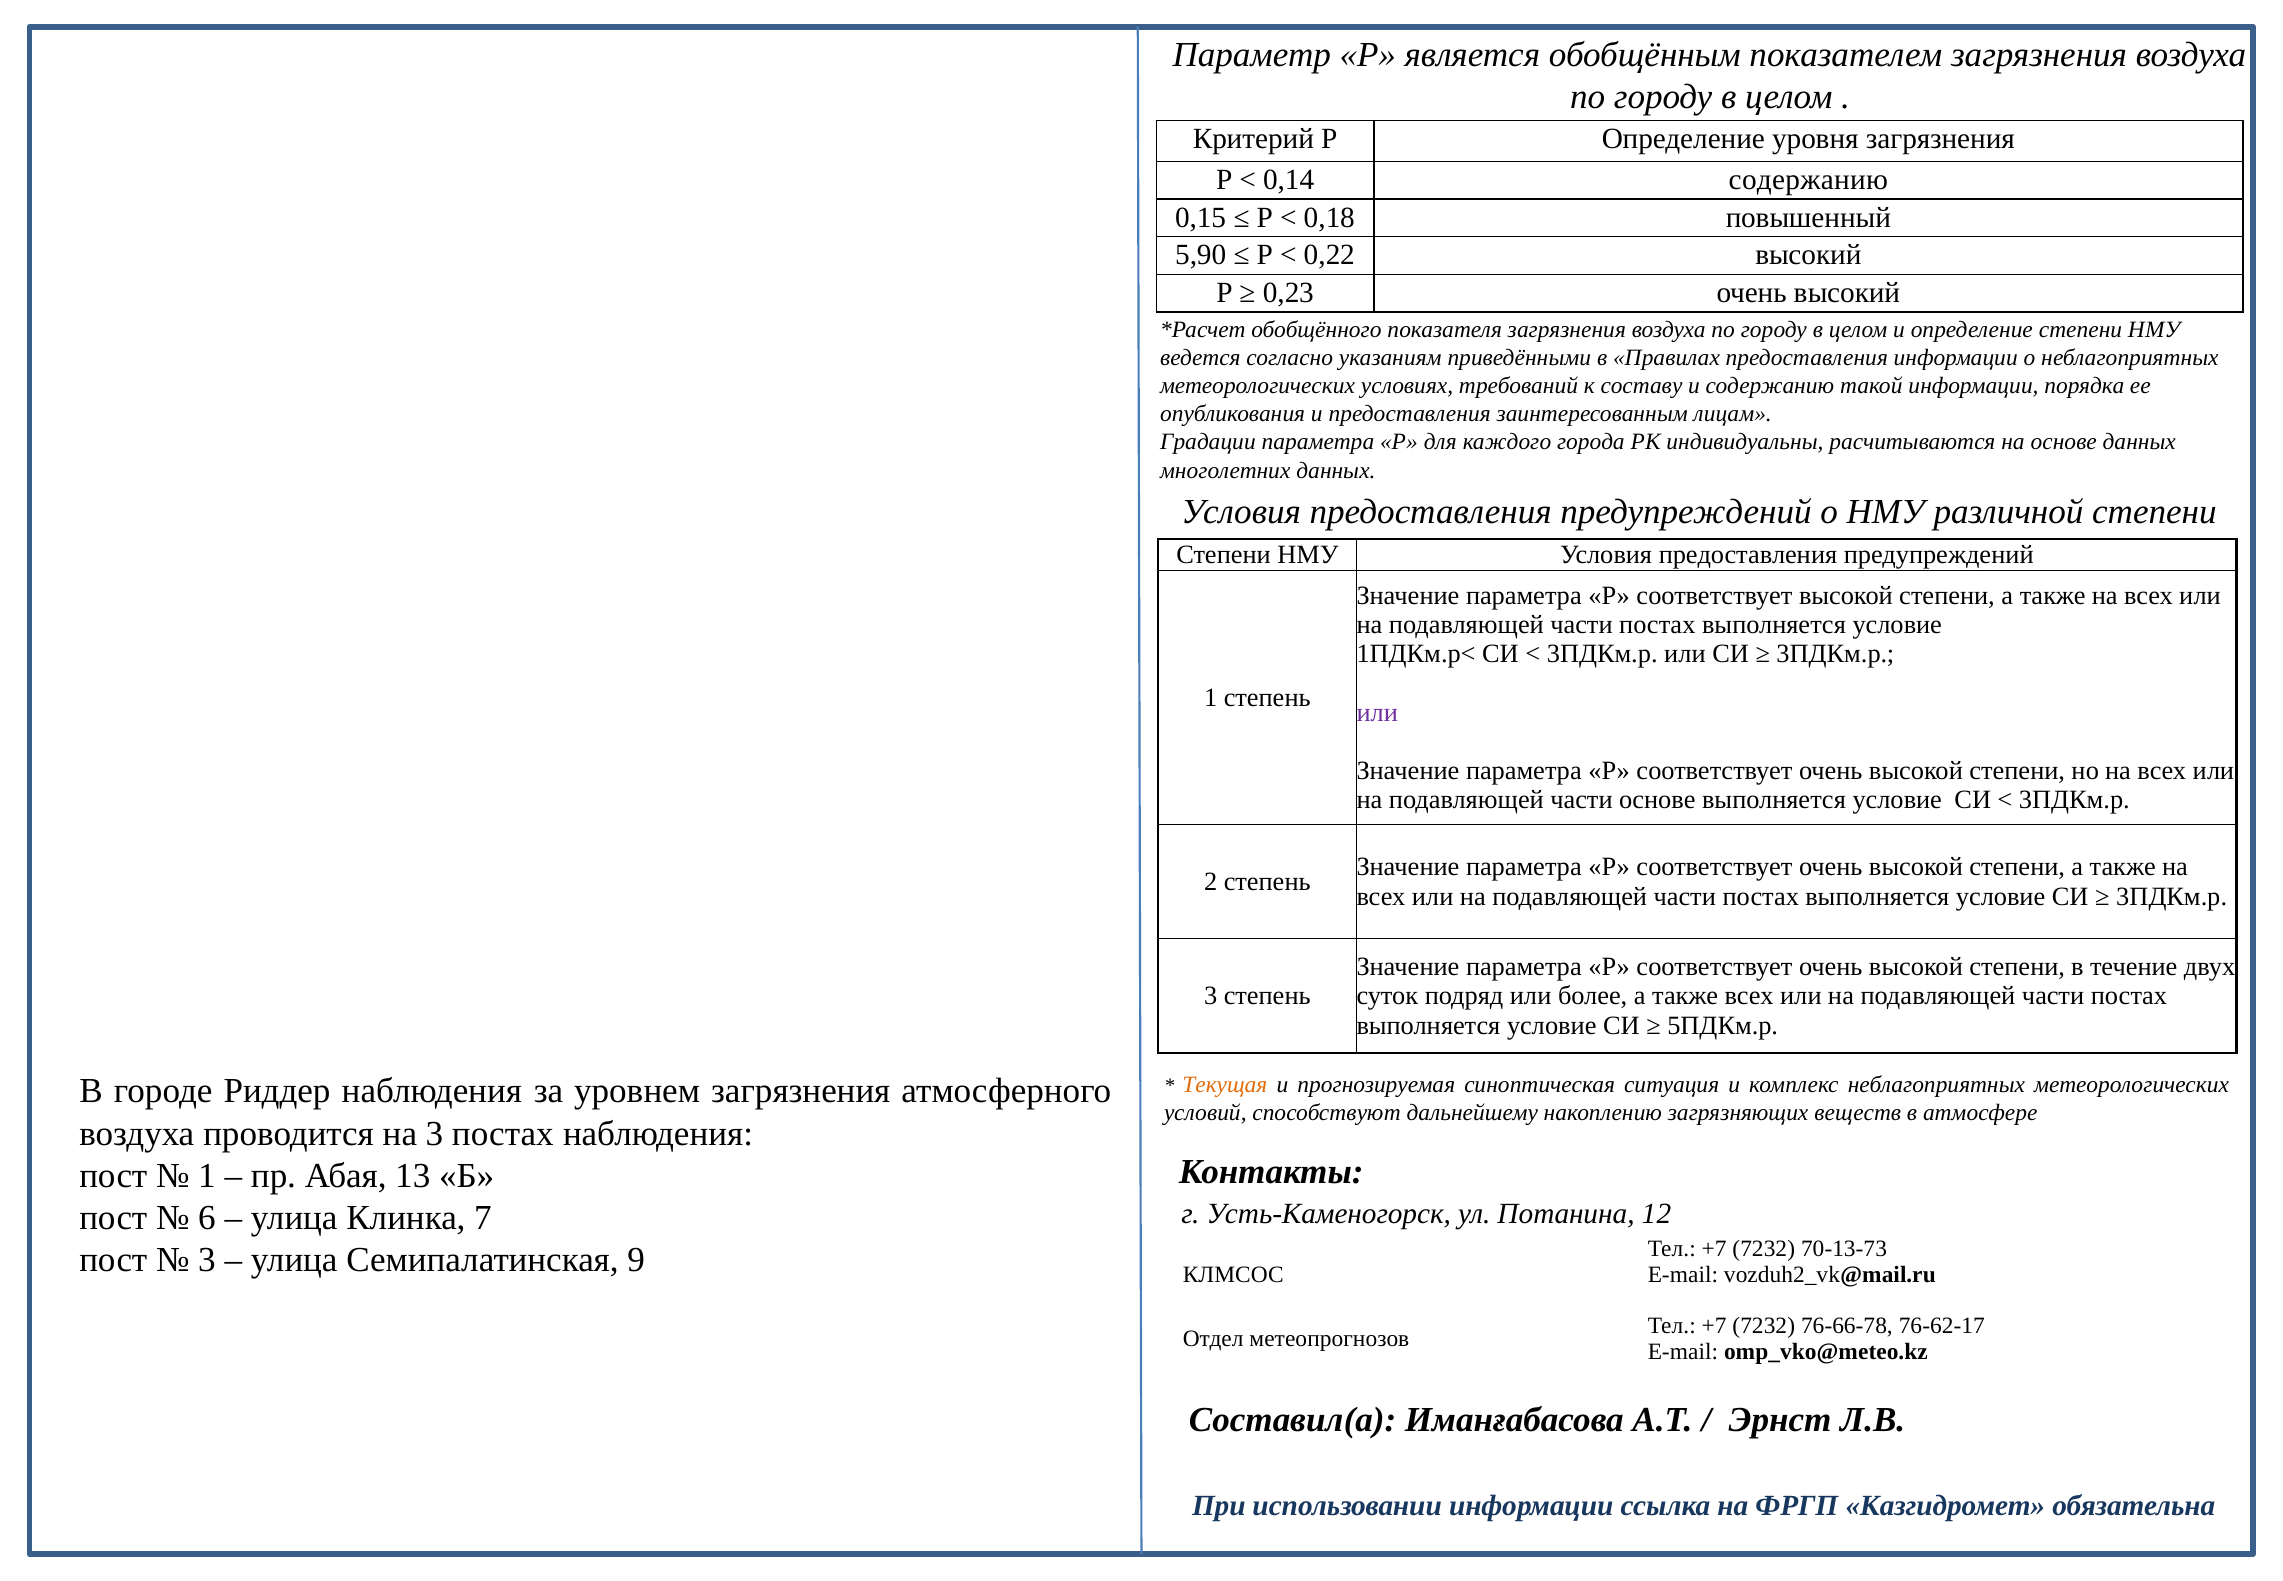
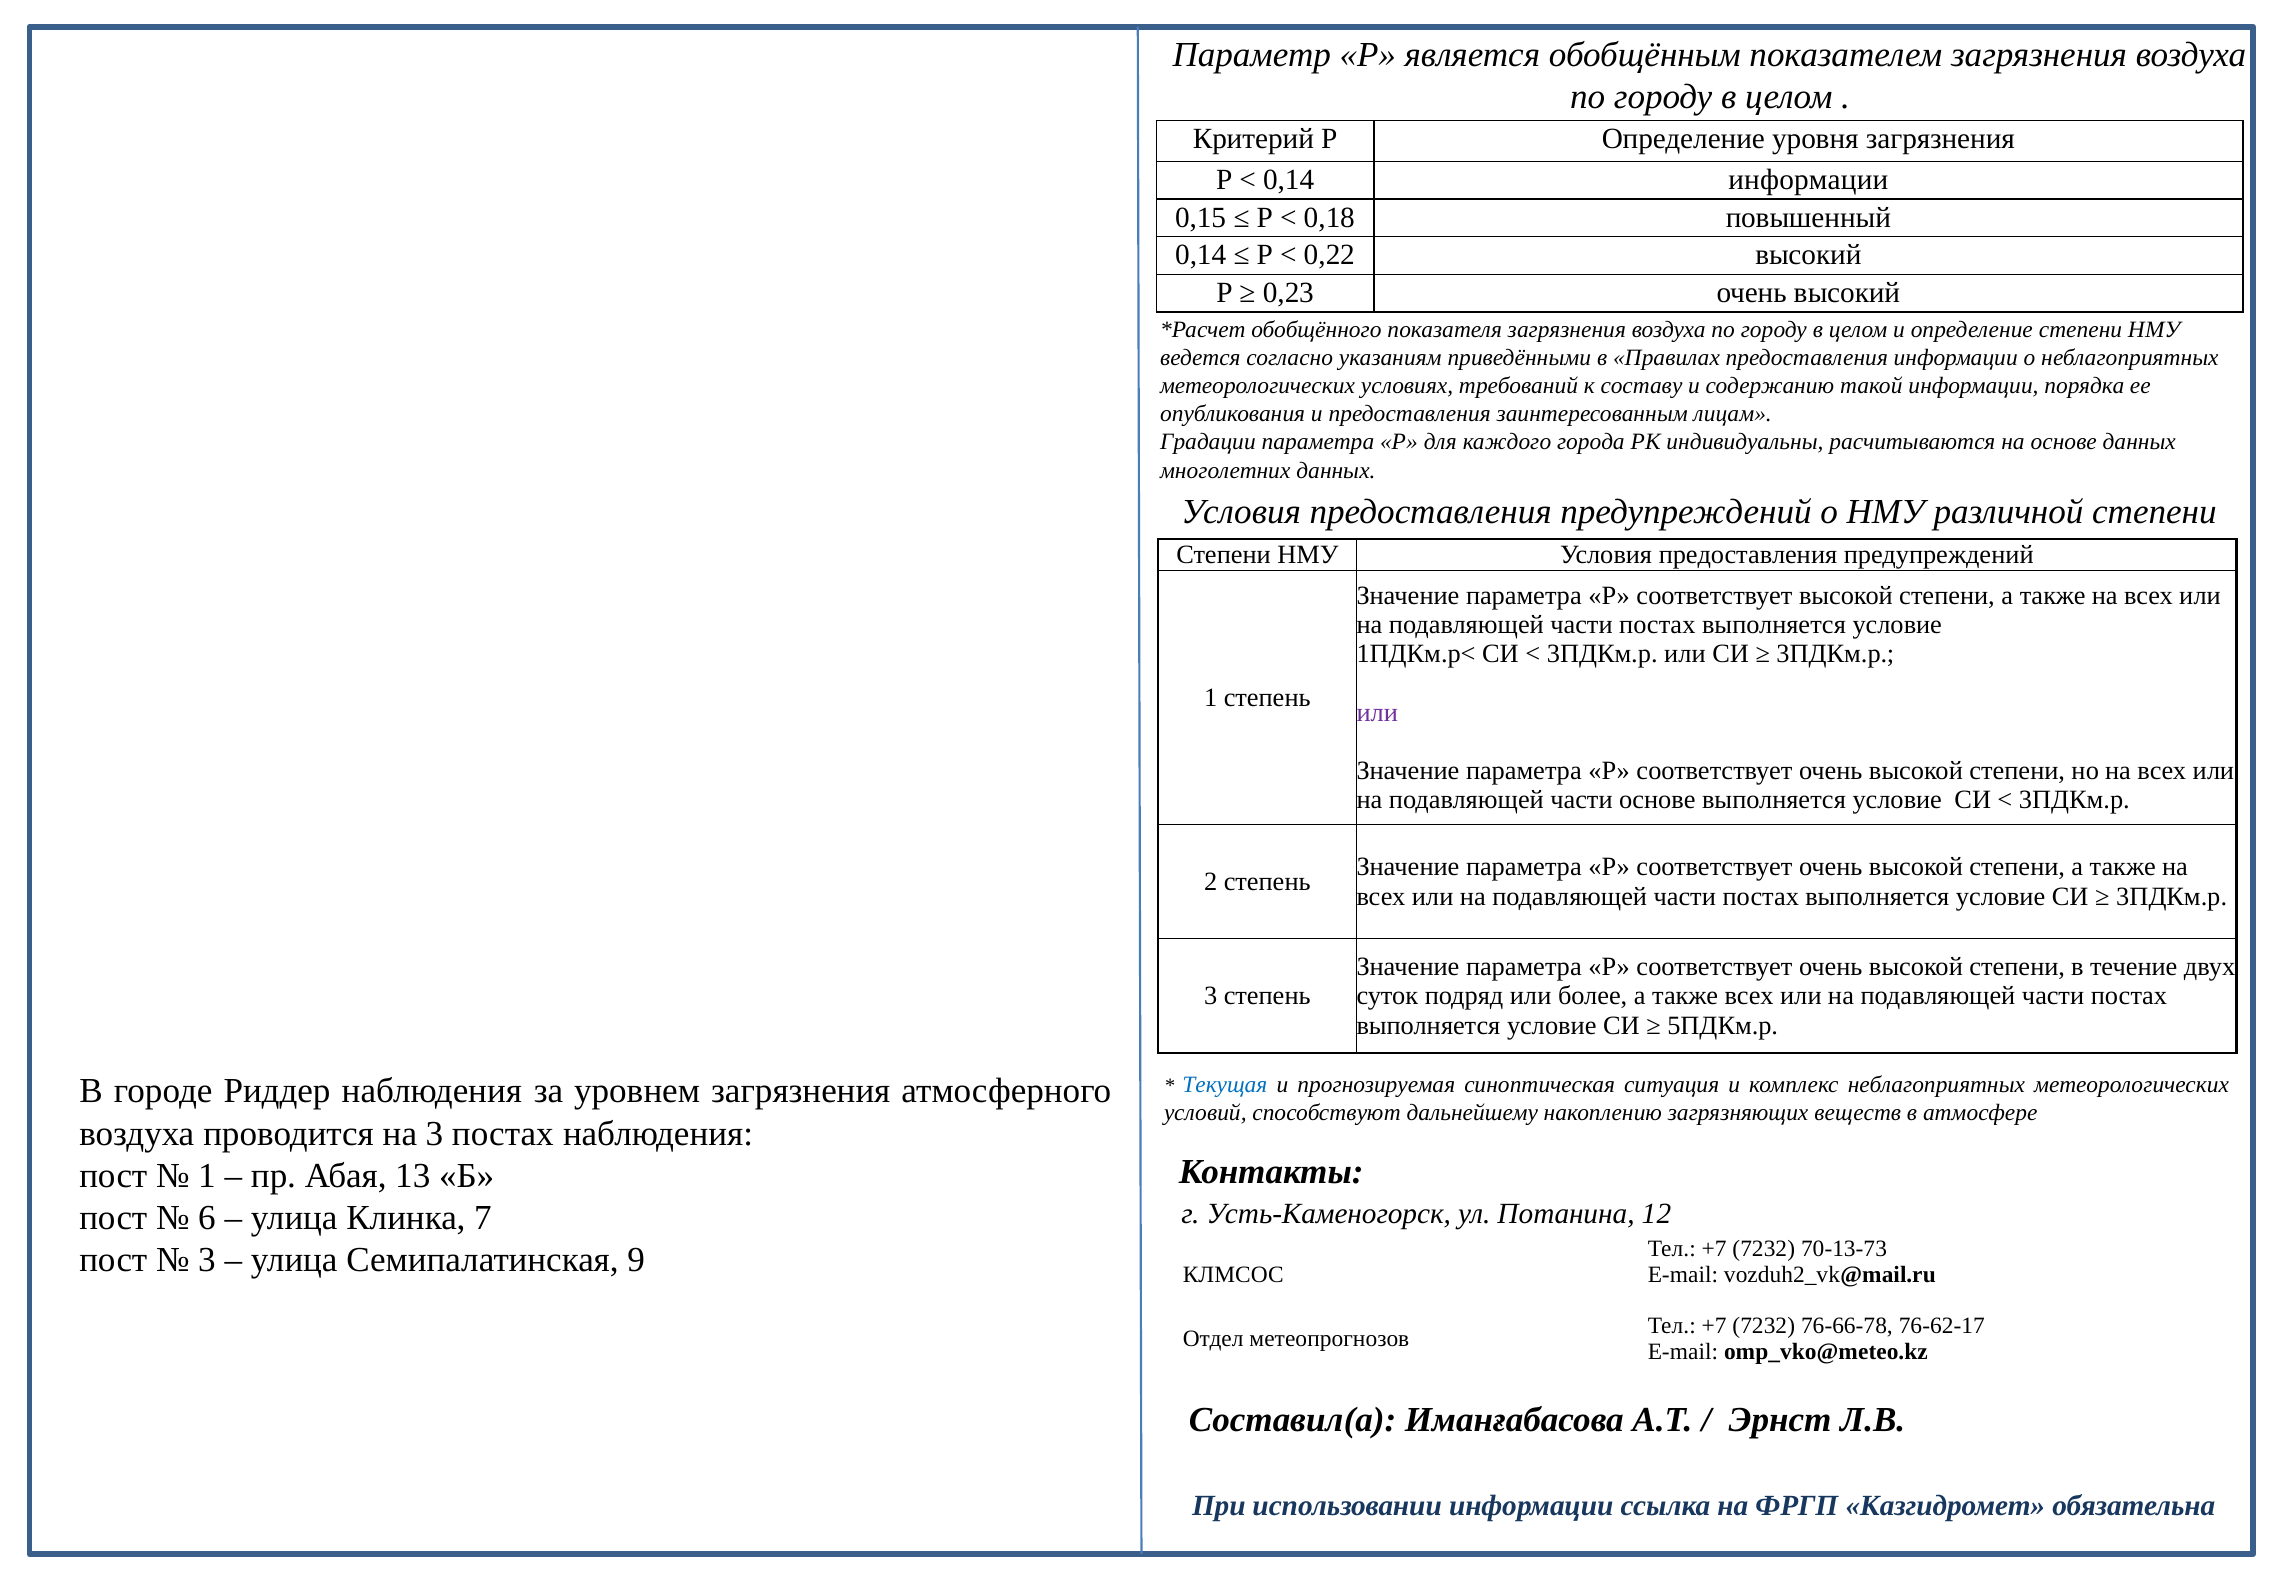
0,14 содержанию: содержанию -> информации (1808, 180)
5,90: 5,90 -> 0,14 (1201, 255)
Текущая colour: orange -> blue (1225, 1084)
